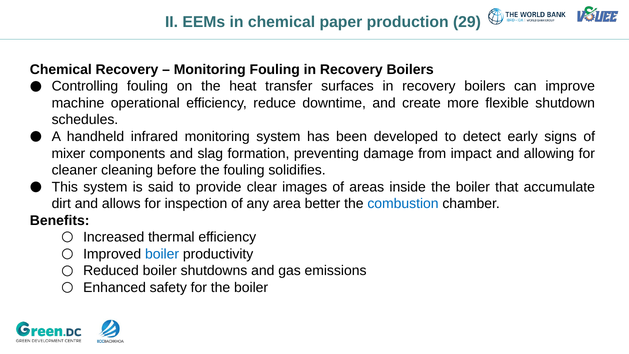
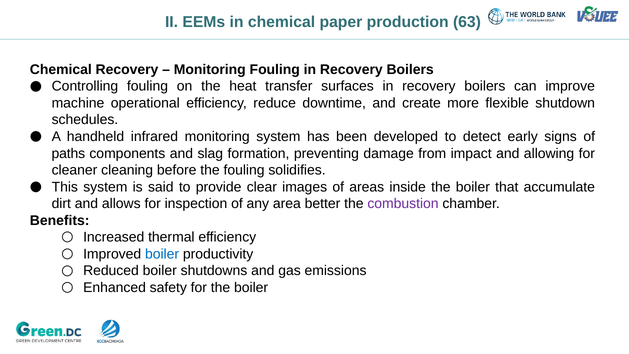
29: 29 -> 63 (467, 22)
mixer: mixer -> paths (68, 153)
combustion colour: blue -> purple (403, 204)
